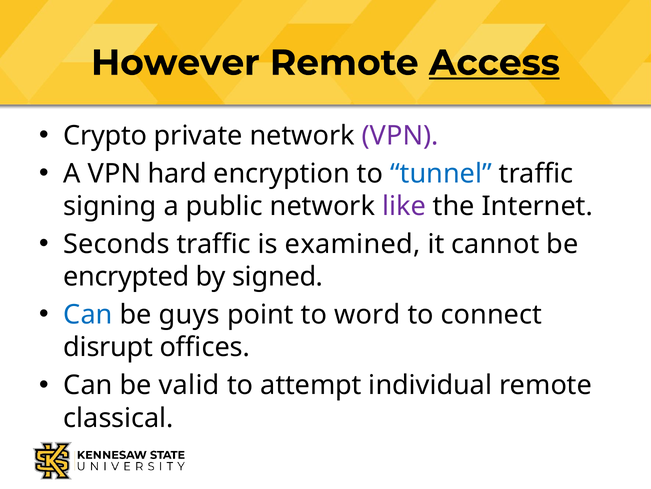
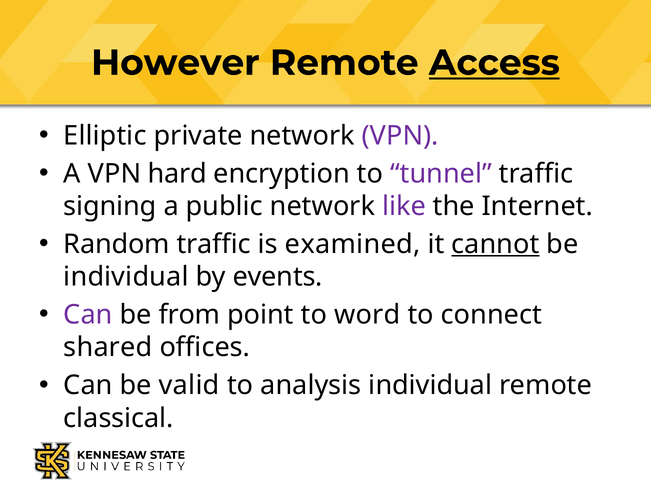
Crypto: Crypto -> Elliptic (105, 135)
tunnel colour: blue -> purple (441, 173)
Seconds: Seconds -> Random (117, 244)
cannot underline: none -> present (495, 244)
encrypted: encrypted -> individual (126, 276)
signed: signed -> events (278, 276)
Can colour: blue -> purple (88, 314)
guys: guys -> from (189, 314)
disrupt: disrupt -> shared (108, 347)
attempt: attempt -> analysis (311, 385)
